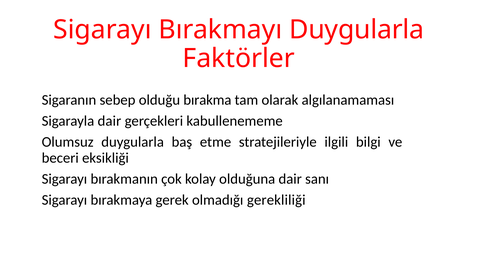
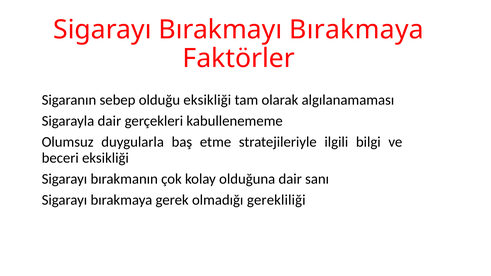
Bırakmayı Duygularla: Duygularla -> Bırakmaya (356, 30)
olduğu bırakma: bırakma -> eksikliği (207, 100)
